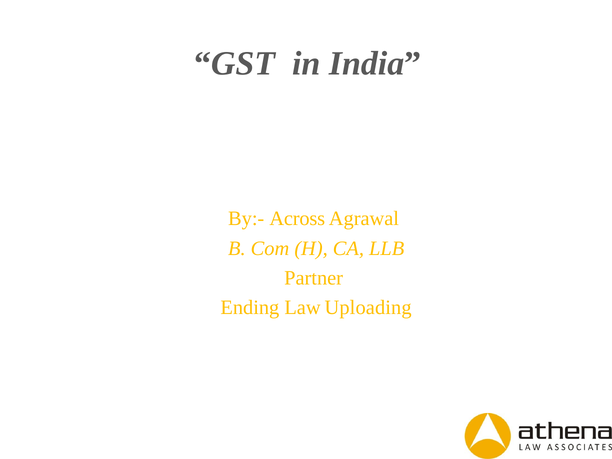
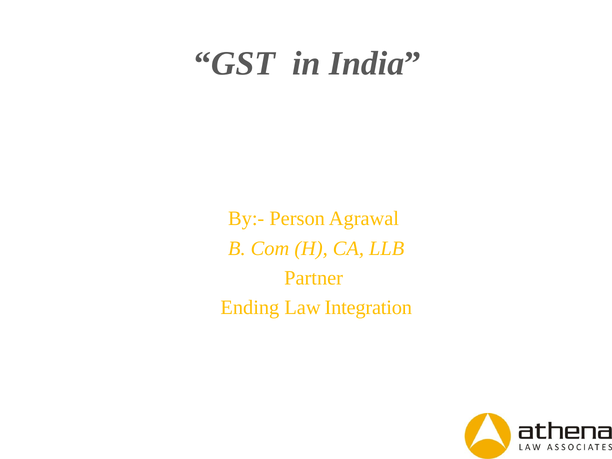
Across: Across -> Person (297, 219)
Uploading: Uploading -> Integration (368, 307)
